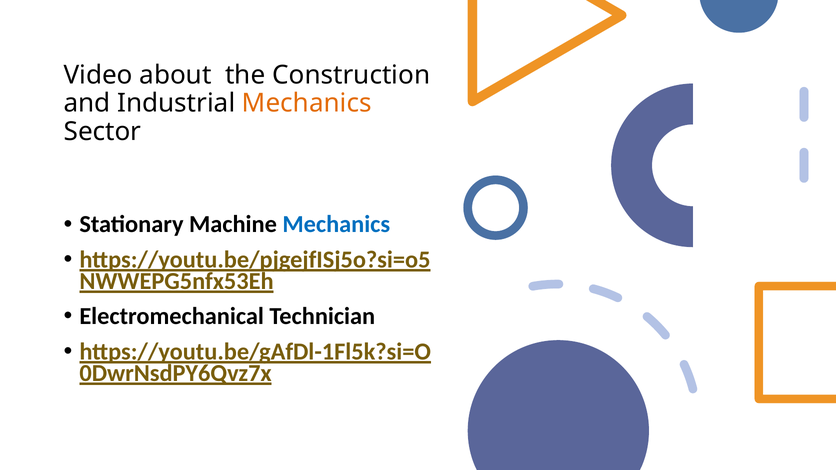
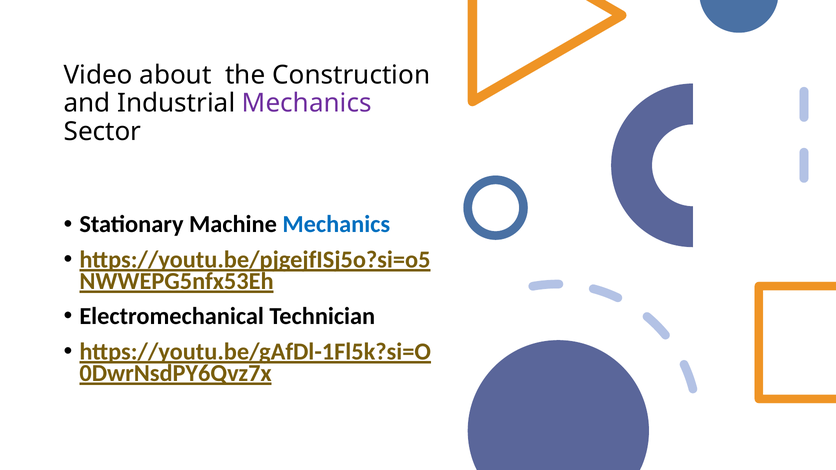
Mechanics colour: orange -> purple (307, 103)
